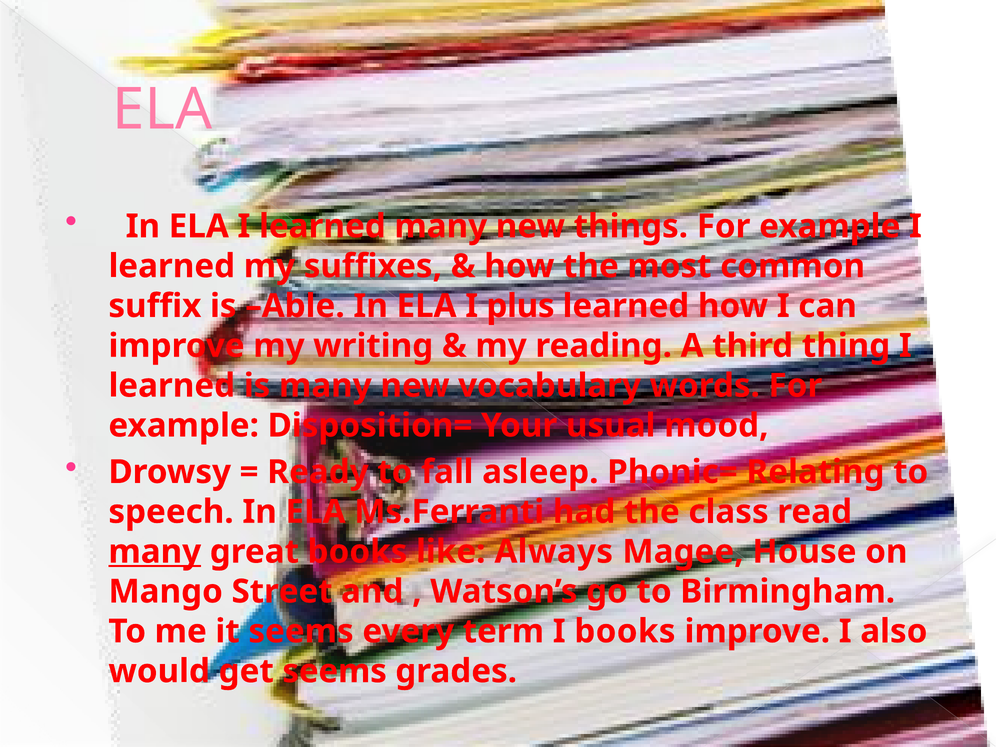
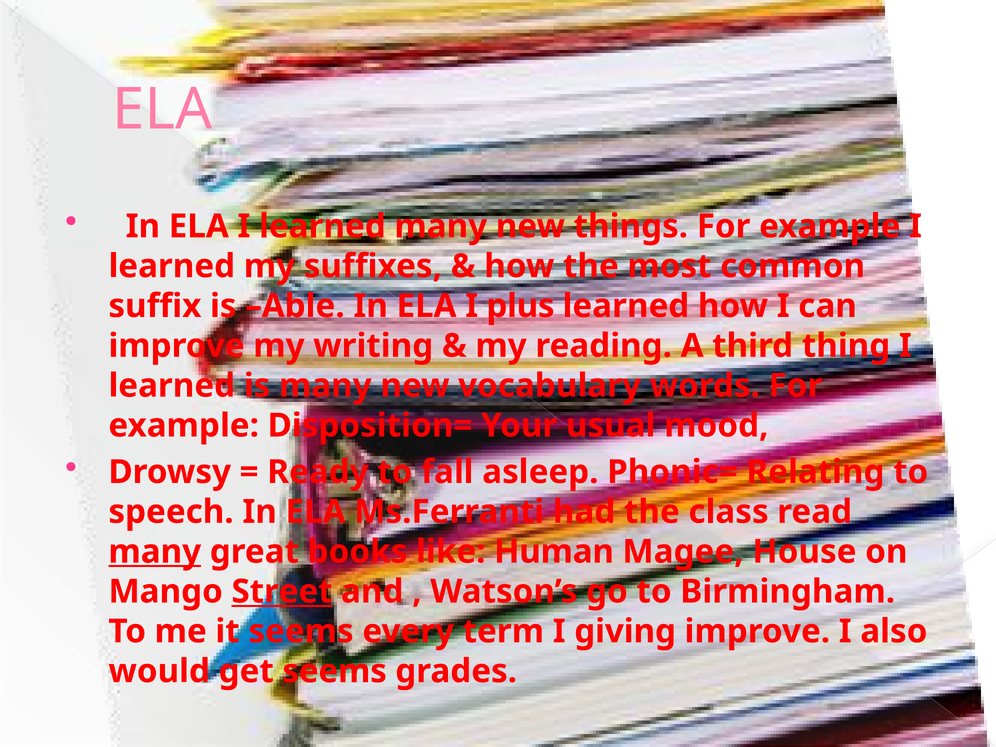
Always: Always -> Human (554, 552)
Street underline: none -> present (282, 592)
I books: books -> giving (625, 631)
